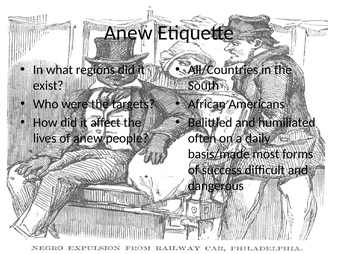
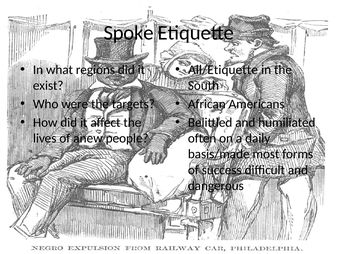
Anew: Anew -> Spoke (129, 33)
All/Countries: All/Countries -> All/Etiquette (223, 70)
